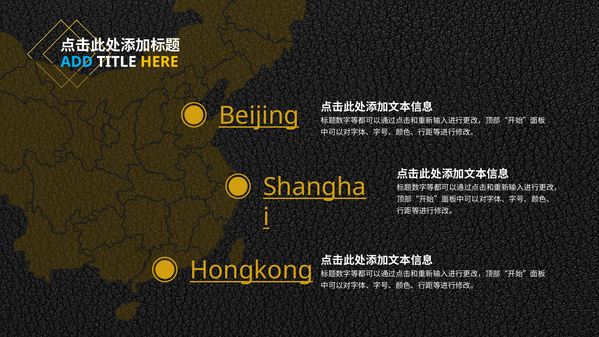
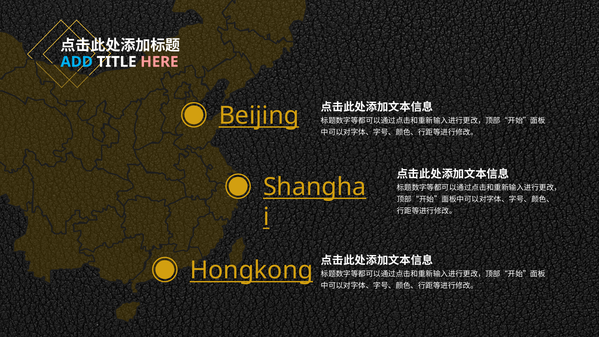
HERE colour: yellow -> pink (159, 62)
